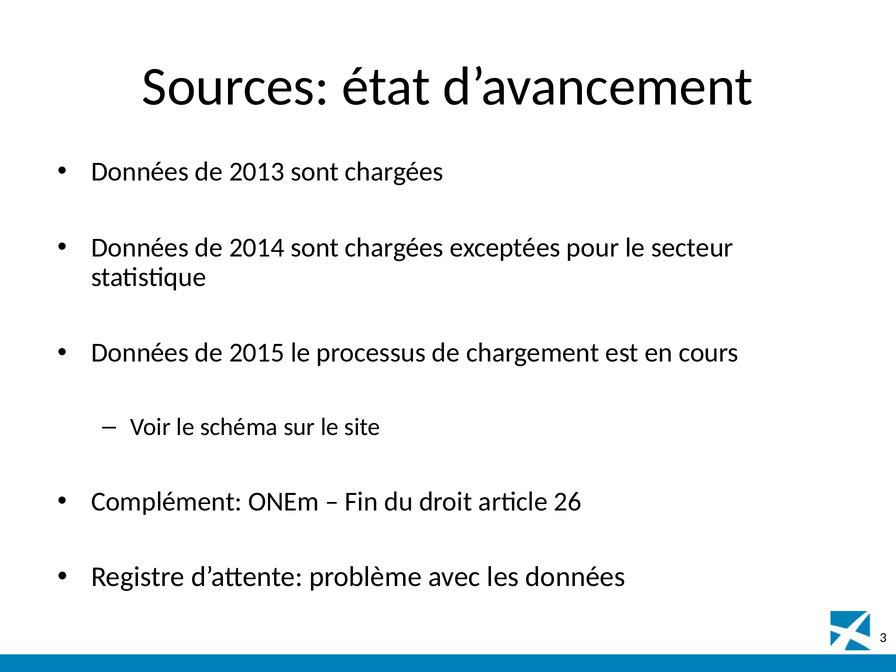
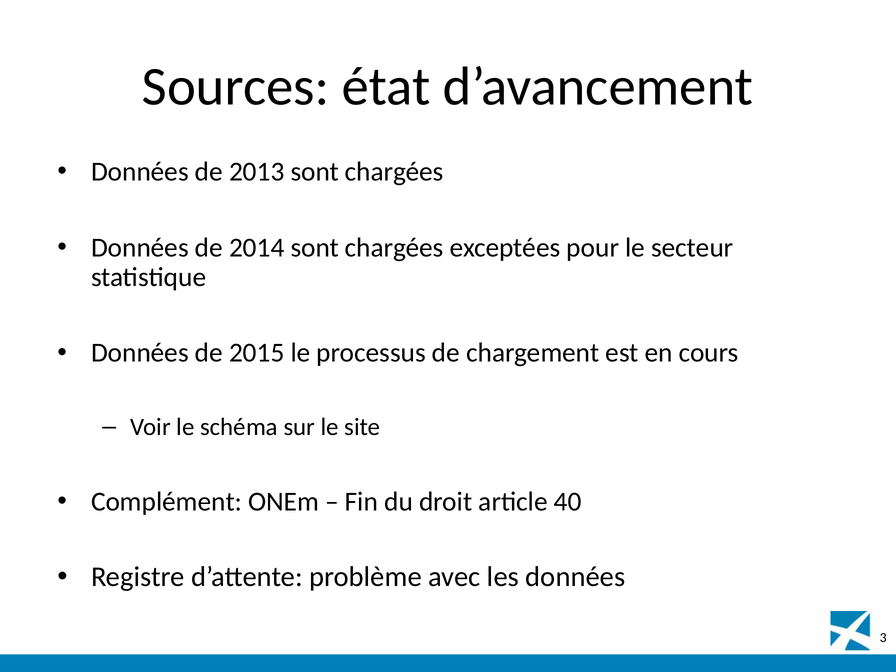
26: 26 -> 40 (568, 502)
